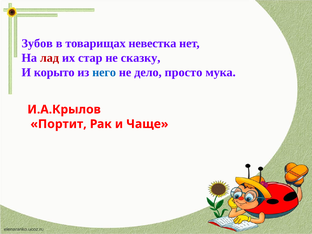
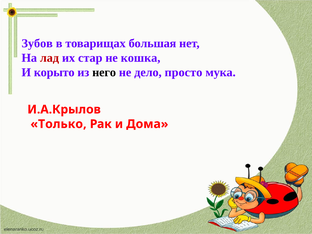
невестка: невестка -> большая (152, 43)
сказку: сказку -> кошка (141, 58)
него colour: blue -> black (104, 72)
Портит: Портит -> Только (59, 124)
Чаще: Чаще -> Дома (147, 124)
